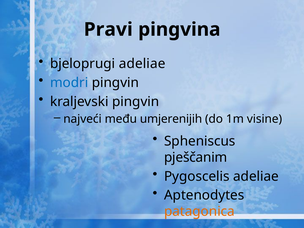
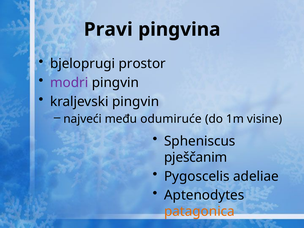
bjeloprugi adeliae: adeliae -> prostor (142, 64)
modri colour: blue -> purple (69, 83)
umjerenijih: umjerenijih -> odumiruće (171, 119)
